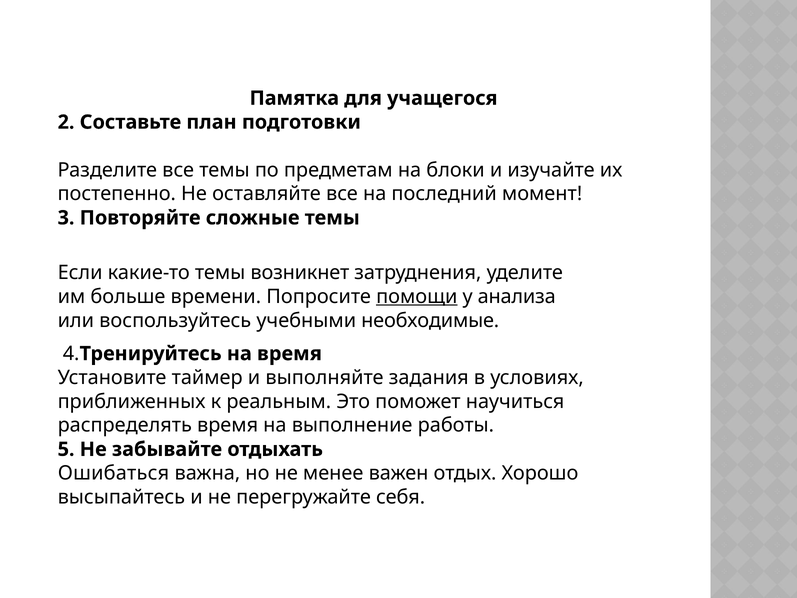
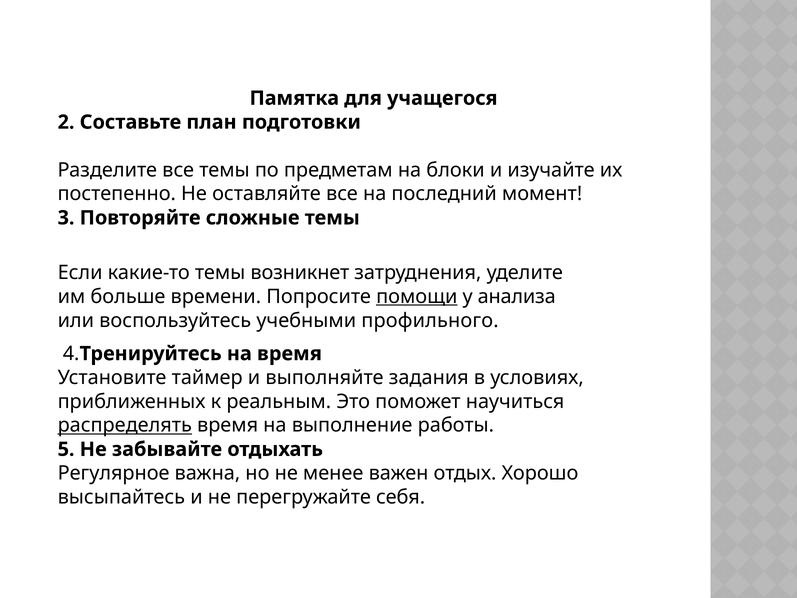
необходимые: необходимые -> профильного (430, 320)
распределять underline: none -> present (125, 425)
Ошибаться: Ошибаться -> Регулярное (114, 473)
